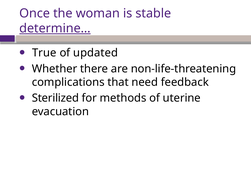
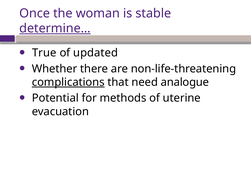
complications underline: none -> present (68, 82)
feedback: feedback -> analogue (185, 82)
Sterilized: Sterilized -> Potential (55, 98)
